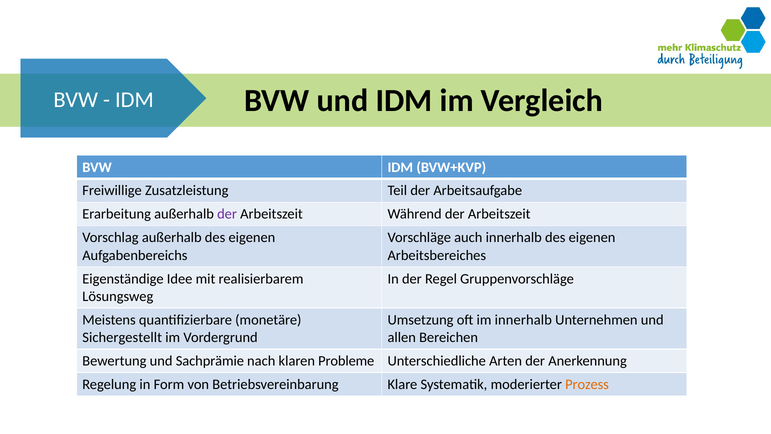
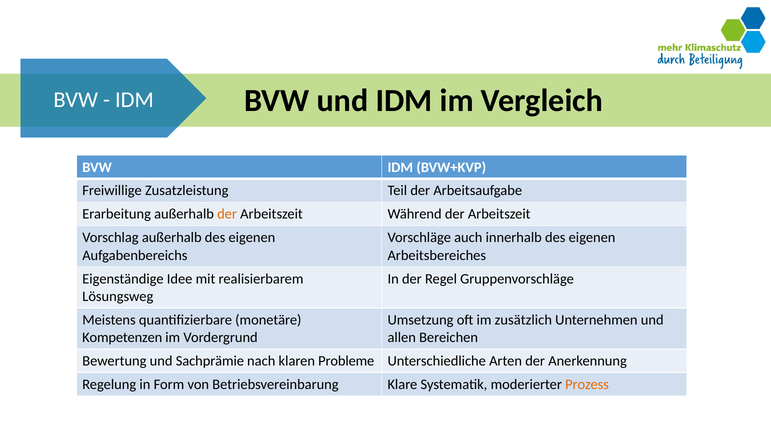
der colour: purple -> orange (227, 214)
im innerhalb: innerhalb -> zusätzlich (523, 320)
Sichergestellt: Sichergestellt -> Kompetenzen (122, 337)
